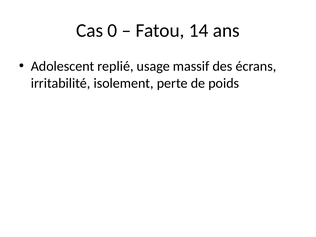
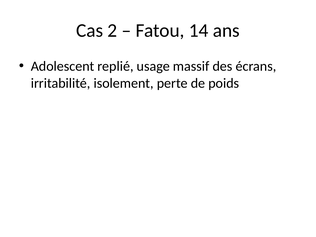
0: 0 -> 2 (112, 31)
